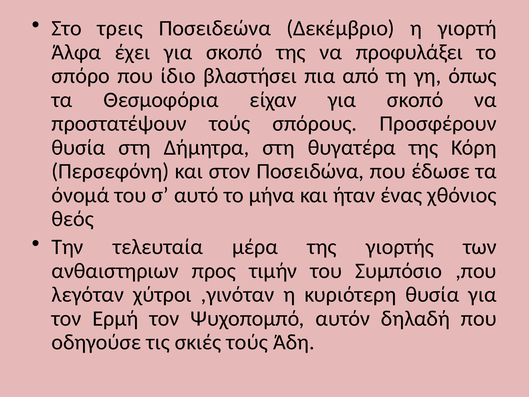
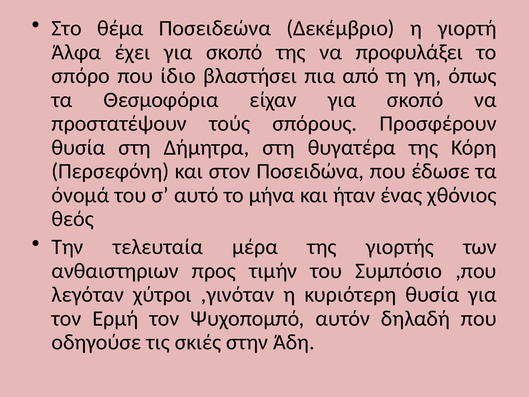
τρεις: τρεις -> θέμα (120, 28)
σκιές τούς: τούς -> στην (247, 342)
